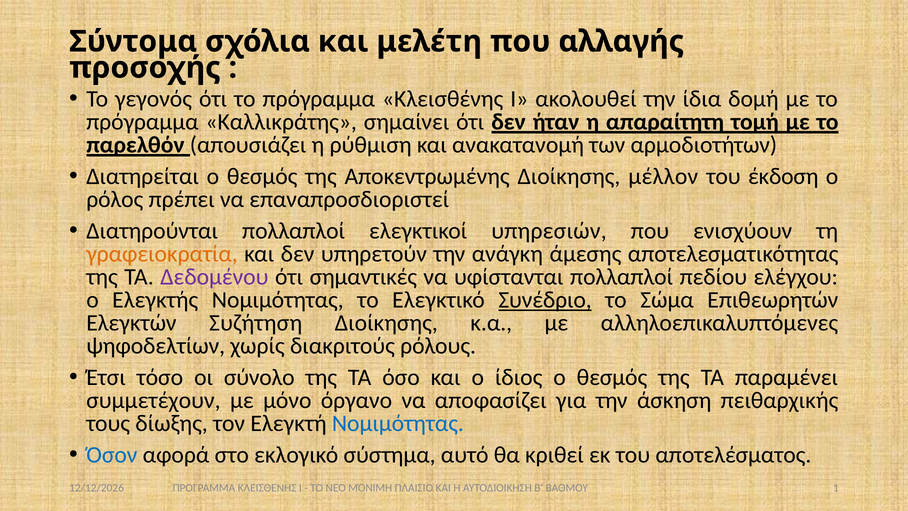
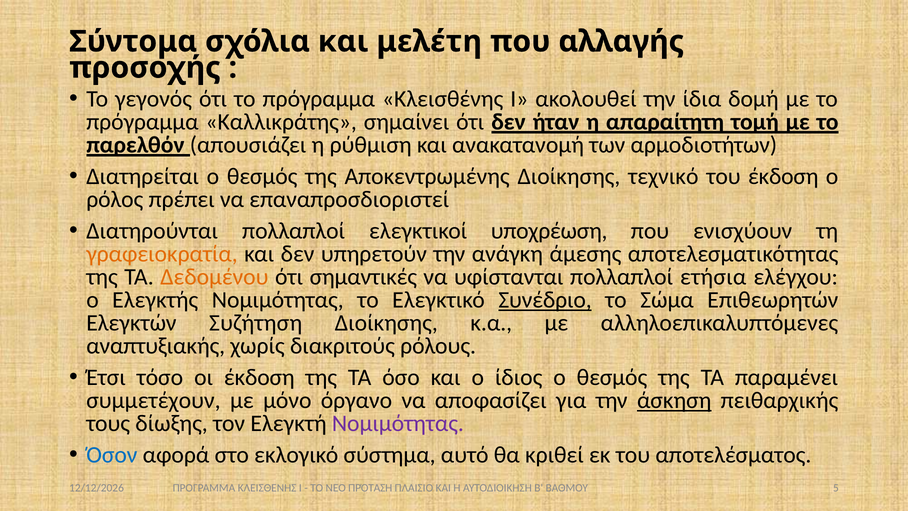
μέλλον: μέλλον -> τεχνικό (663, 177)
υπηρεσιών: υπηρεσιών -> υποχρέωση (549, 231)
Δεδομένου colour: purple -> orange (214, 277)
πεδίου: πεδίου -> ετήσια (713, 277)
ψηφοδελτίων: ψηφοδελτίων -> αναπτυξιακής (156, 346)
οι σύνολο: σύνολο -> έκδοση (259, 377)
άσκηση underline: none -> present (674, 400)
Νομιμότητας colour: blue -> purple (398, 423)
1: 1 -> 5 (836, 488)
ΜΌΝΙΜΗ: ΜΌΝΙΜΗ -> ΠΡΌΤΑΣΗ (370, 488)
